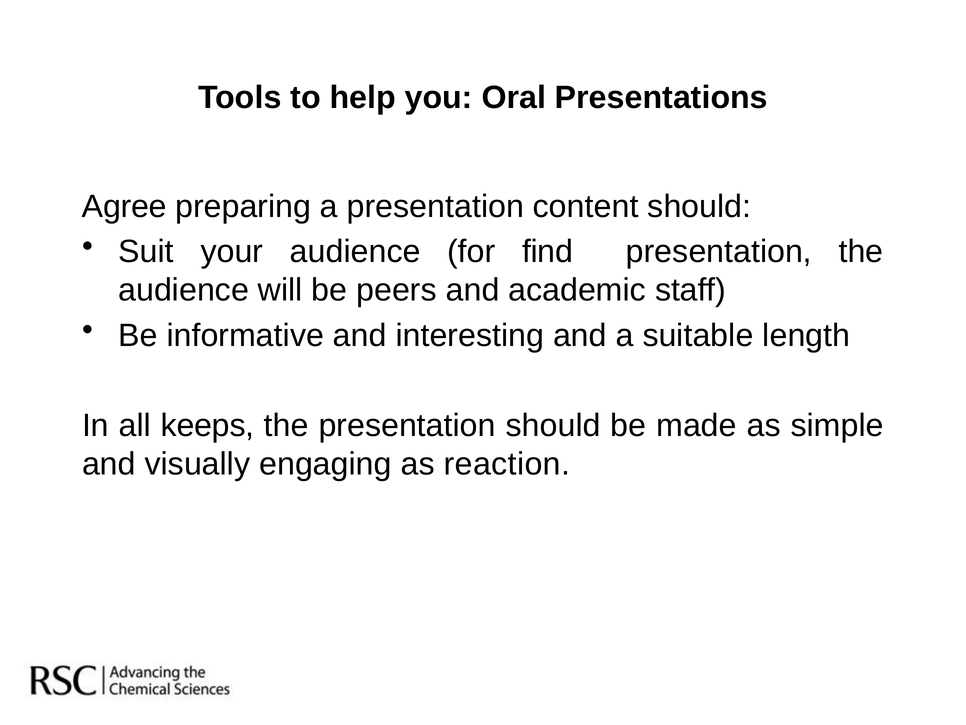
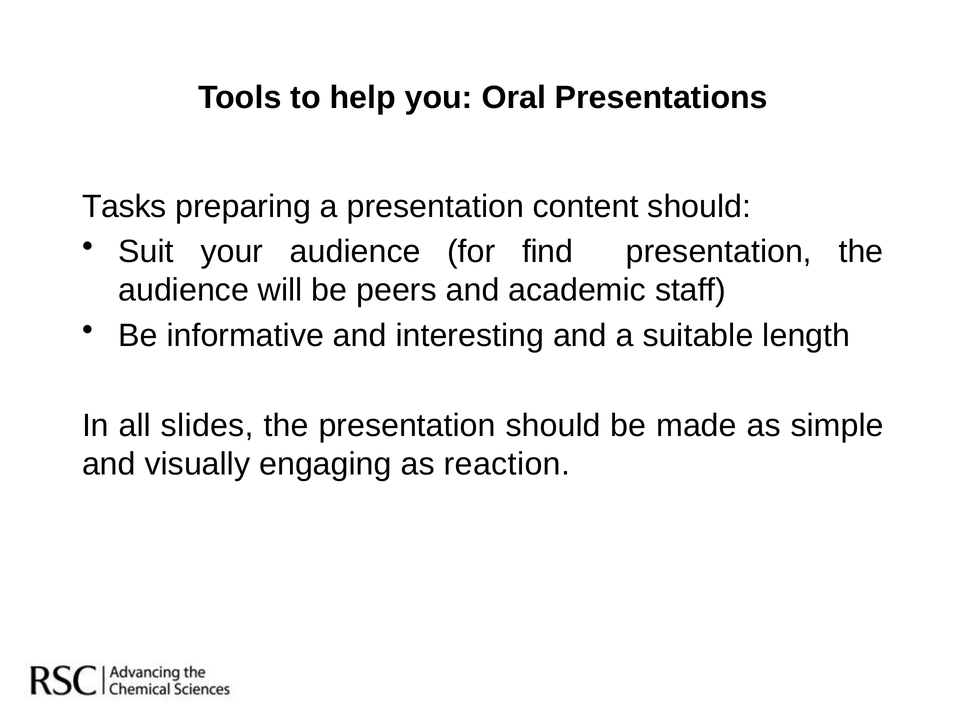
Agree: Agree -> Tasks (124, 206)
keeps: keeps -> slides (207, 425)
